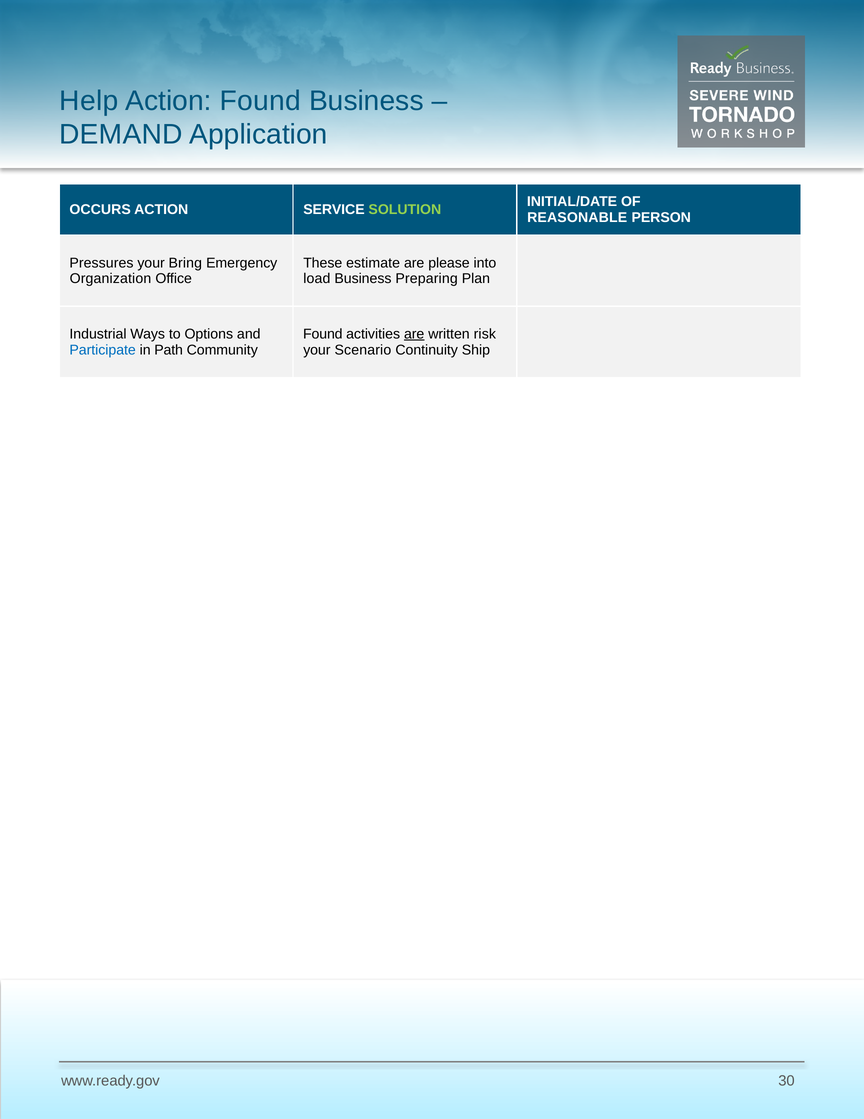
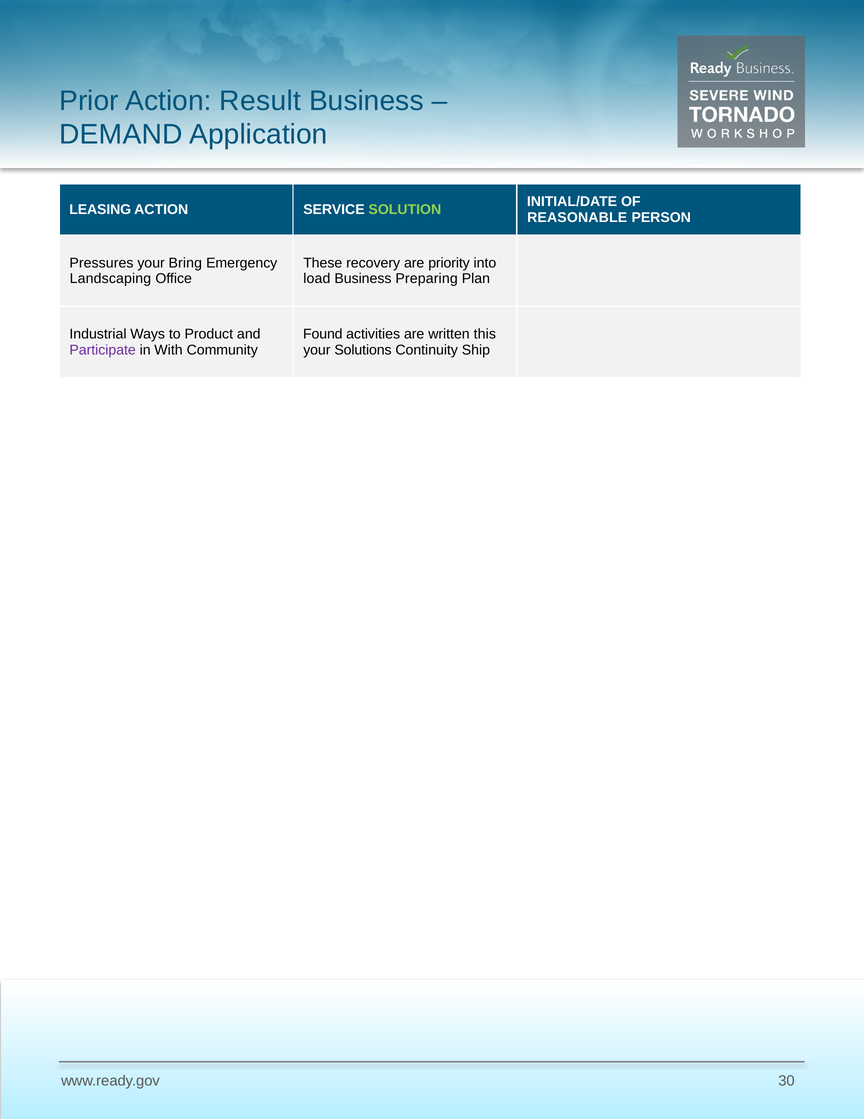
Help: Help -> Prior (89, 101)
Action Found: Found -> Result (260, 101)
OCCURS: OCCURS -> LEASING (100, 210)
estimate: estimate -> recovery (373, 263)
please: please -> priority (449, 263)
Organization: Organization -> Landscaping (110, 278)
Options: Options -> Product (209, 334)
are underline: present -> none (414, 334)
risk: risk -> this (485, 334)
Participate colour: blue -> purple (103, 350)
Path: Path -> With (169, 350)
Scenario: Scenario -> Solutions (363, 350)
